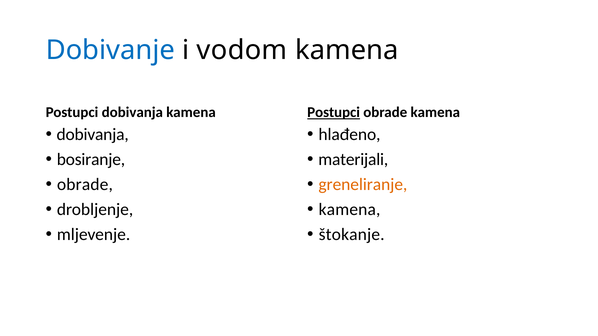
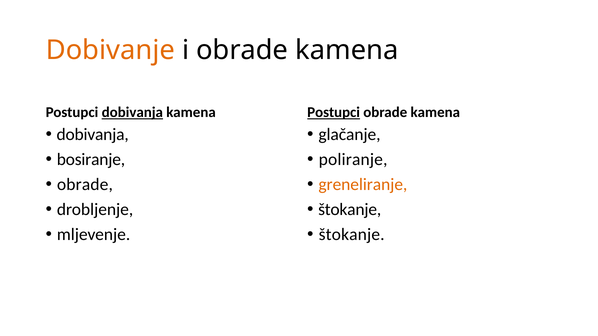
Dobivanje colour: blue -> orange (110, 50)
i vodom: vodom -> obrade (242, 50)
dobivanja underline: none -> present (132, 112)
hlađeno: hlađeno -> glačanje (349, 134)
materijali: materijali -> poliranje (353, 159)
kamena: kamena -> štokanje (350, 210)
